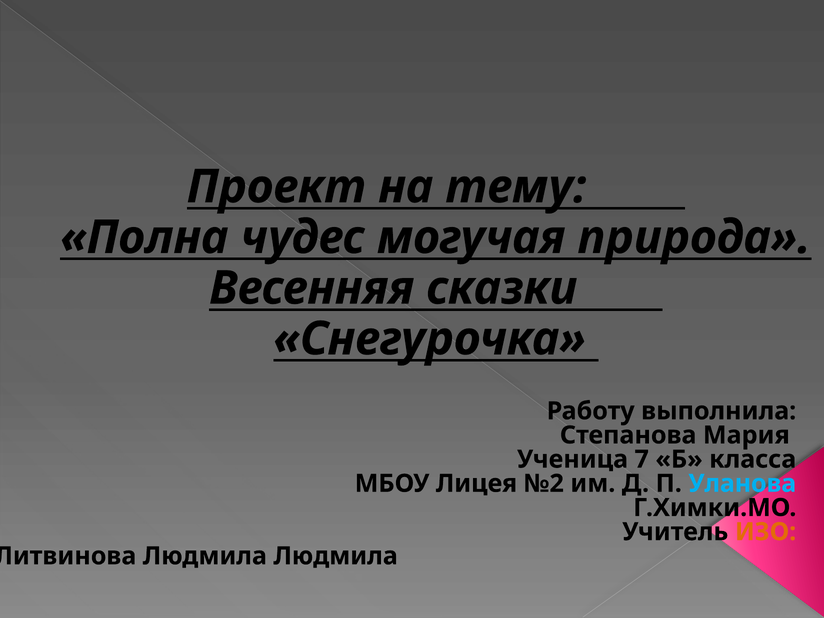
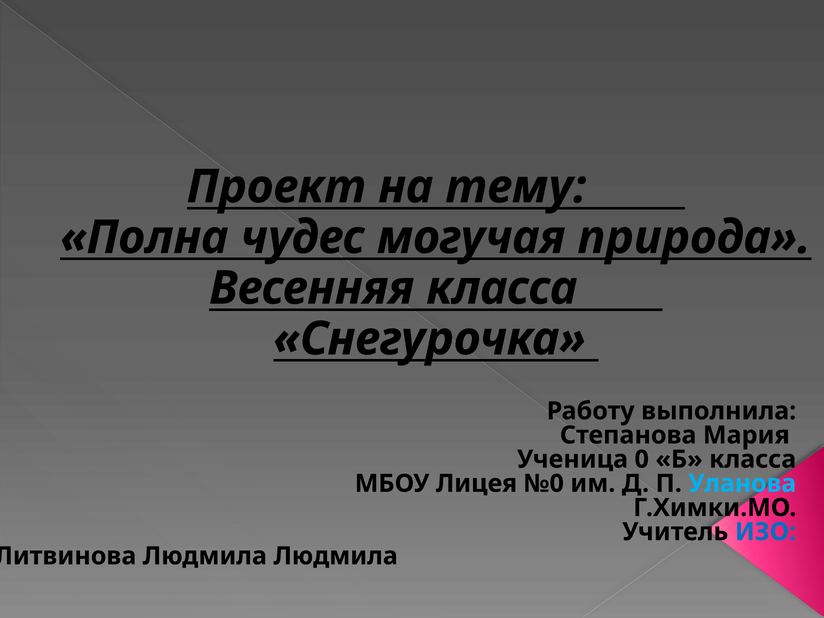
Весенняя сказки: сказки -> класса (502, 288)
7: 7 -> 0 (642, 459)
№2: №2 -> №0 (544, 484)
ИЗО colour: orange -> blue (766, 532)
